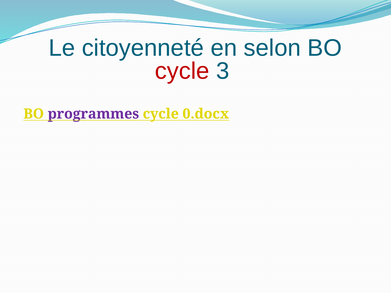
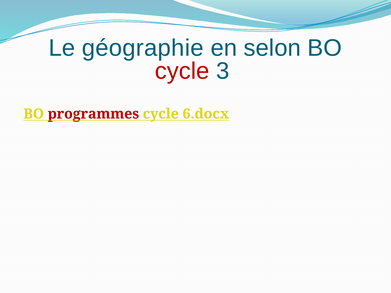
citoyenneté: citoyenneté -> géographie (143, 48)
programmes colour: purple -> red (93, 114)
0.docx: 0.docx -> 6.docx (206, 114)
